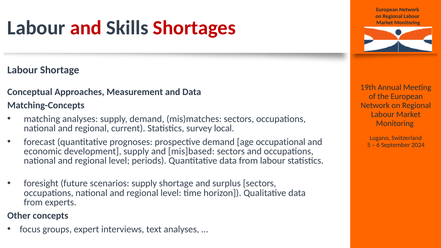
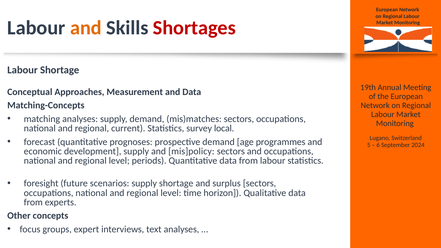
and colour: red -> orange (86, 28)
occupational: occupational -> programmes (281, 142)
mis]based: mis]based -> mis]policy (191, 151)
